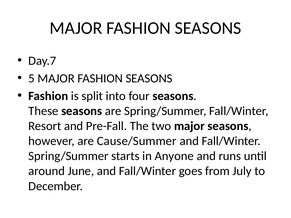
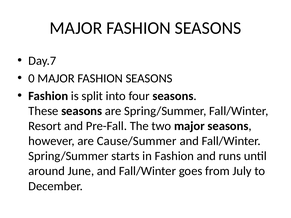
5: 5 -> 0 (32, 78)
in Anyone: Anyone -> Fashion (174, 156)
